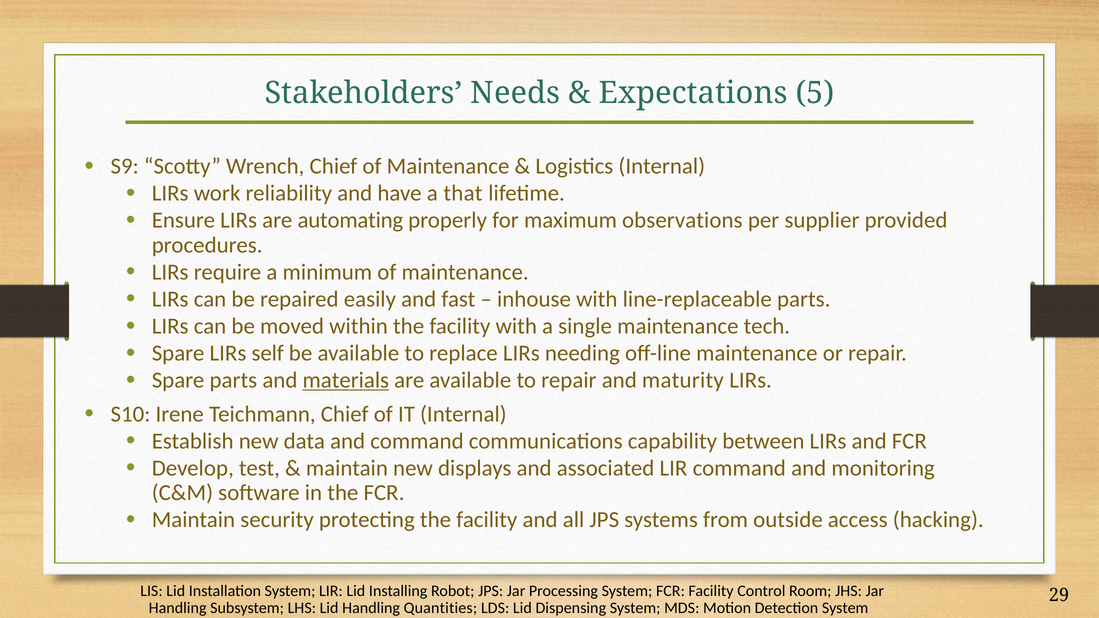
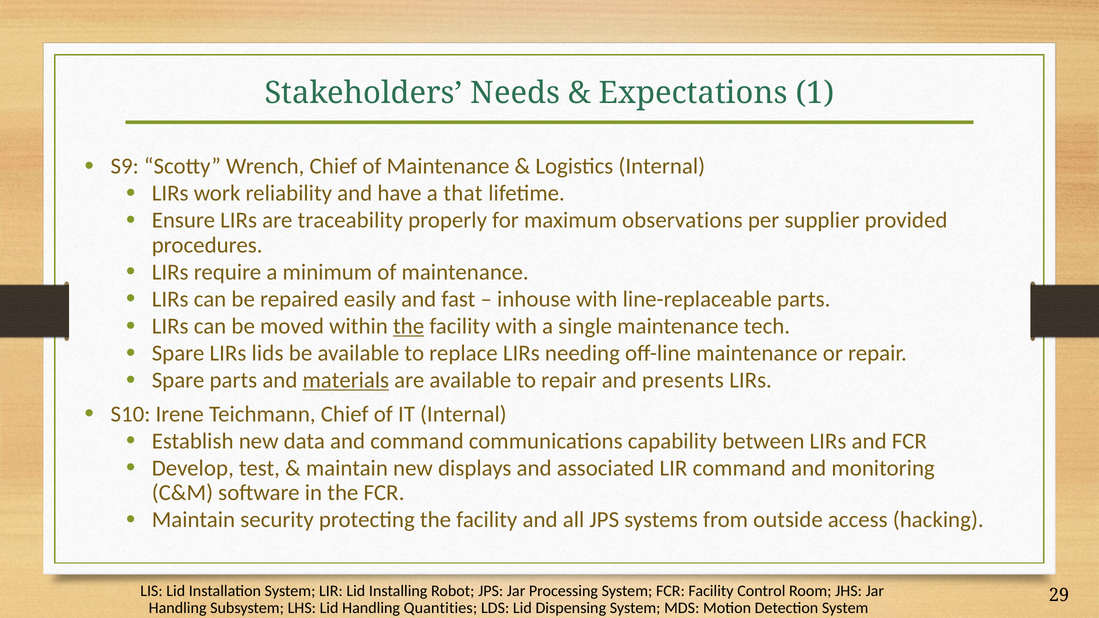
5: 5 -> 1 (815, 93)
automating: automating -> traceability (350, 220)
the underline: none -> present (409, 326)
self: self -> lids (268, 353)
maturity: maturity -> presents (683, 380)
